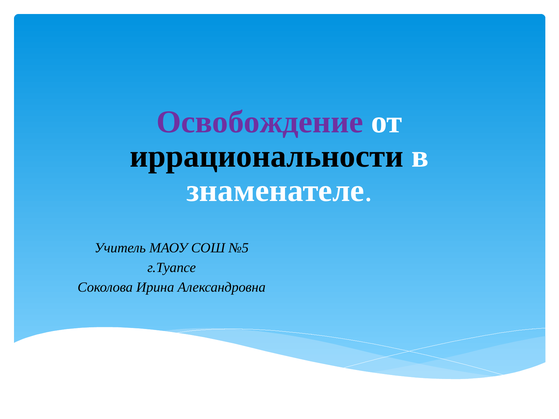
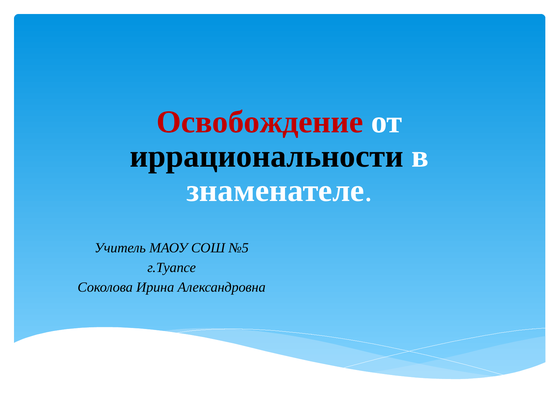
Освобождение colour: purple -> red (260, 122)
